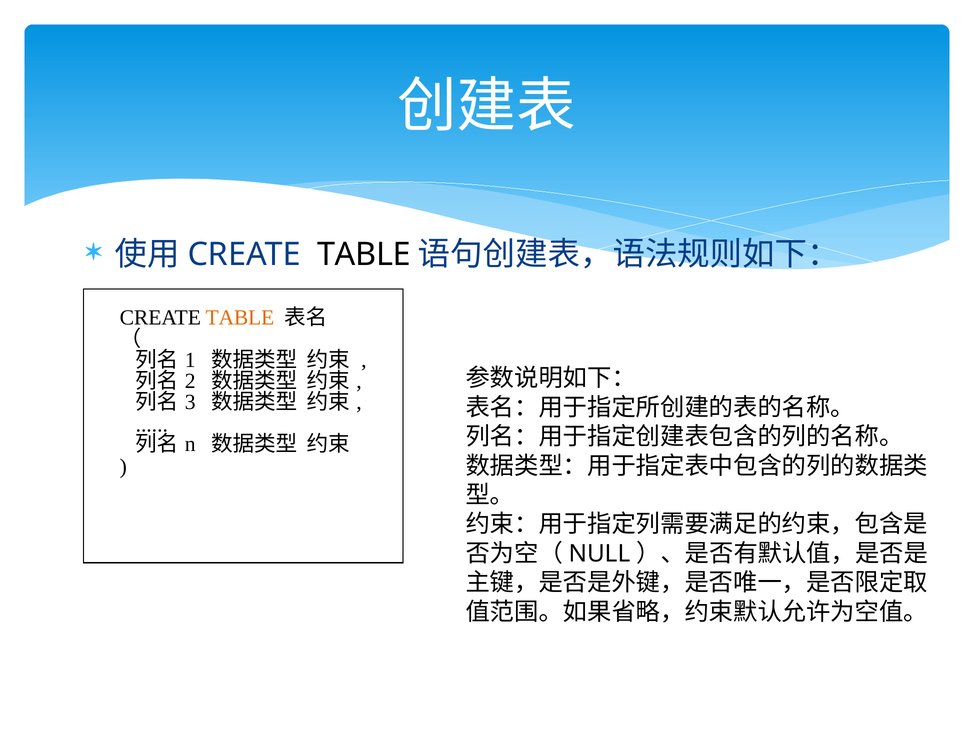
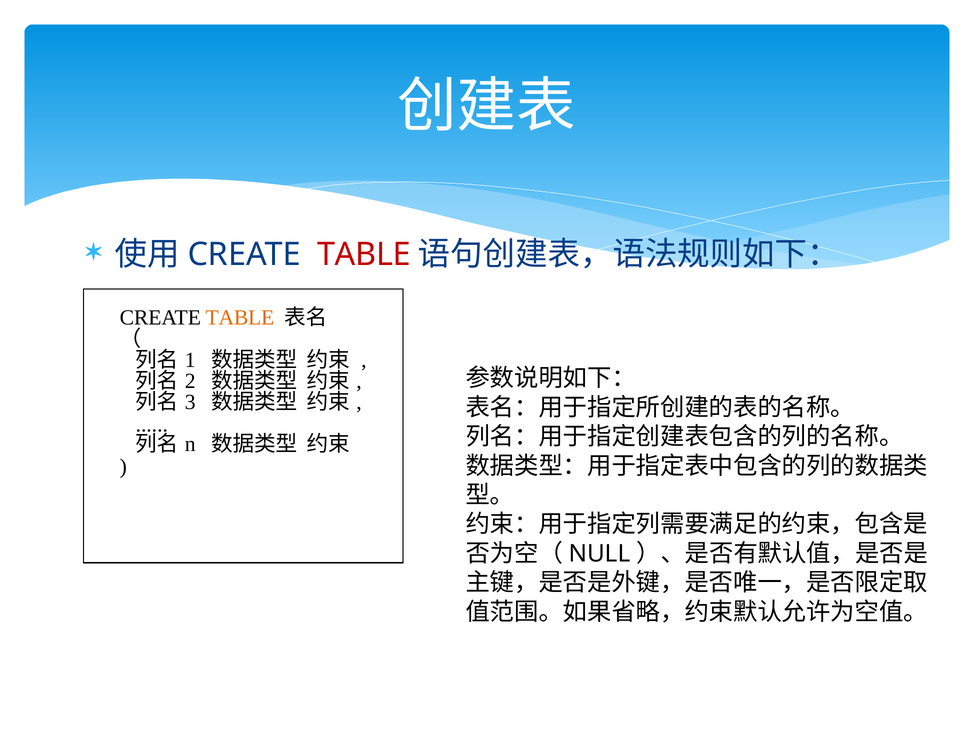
TABLE colour: black -> red (364, 255)
